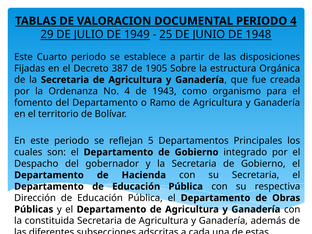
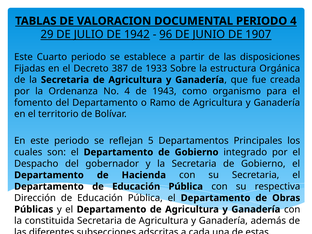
1949: 1949 -> 1942 (137, 35)
25: 25 -> 96 (166, 35)
1948: 1948 -> 1907 (258, 35)
1905: 1905 -> 1933 (156, 68)
